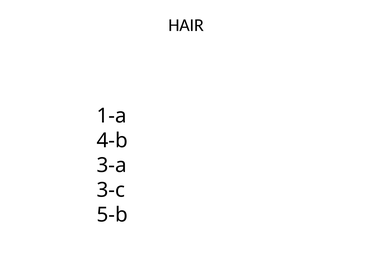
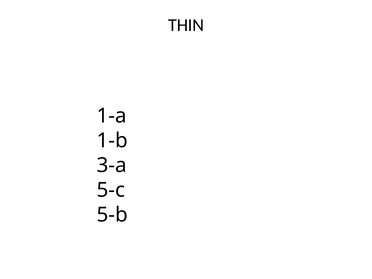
HAIR: HAIR -> THIN (186, 25)
4-b: 4-b -> 1-b (112, 141)
3-c: 3-c -> 5-c (111, 190)
